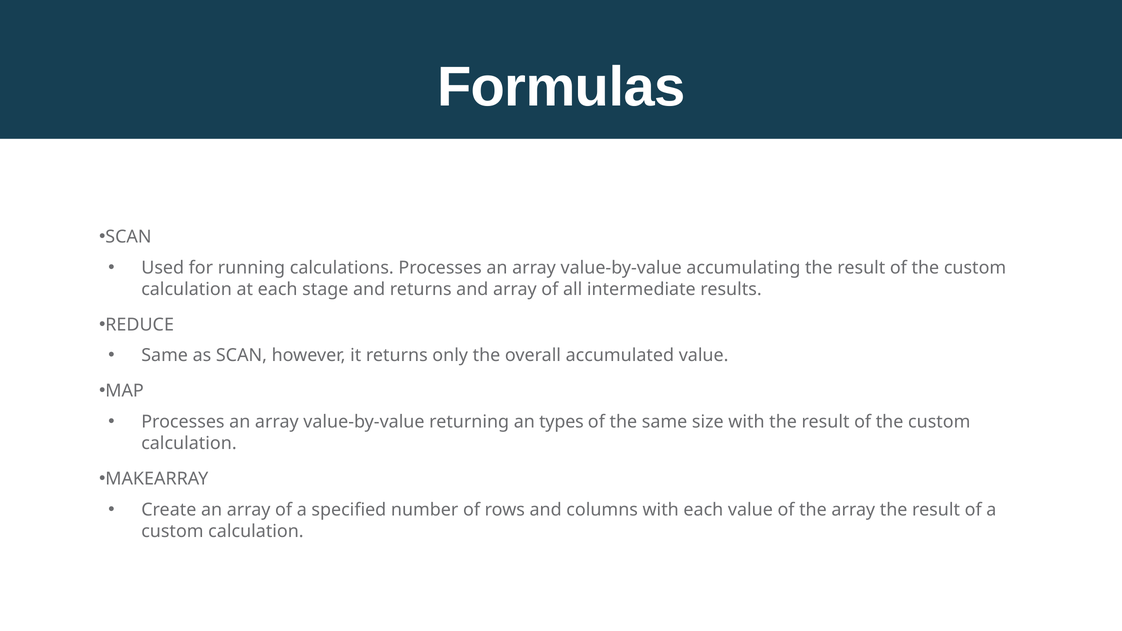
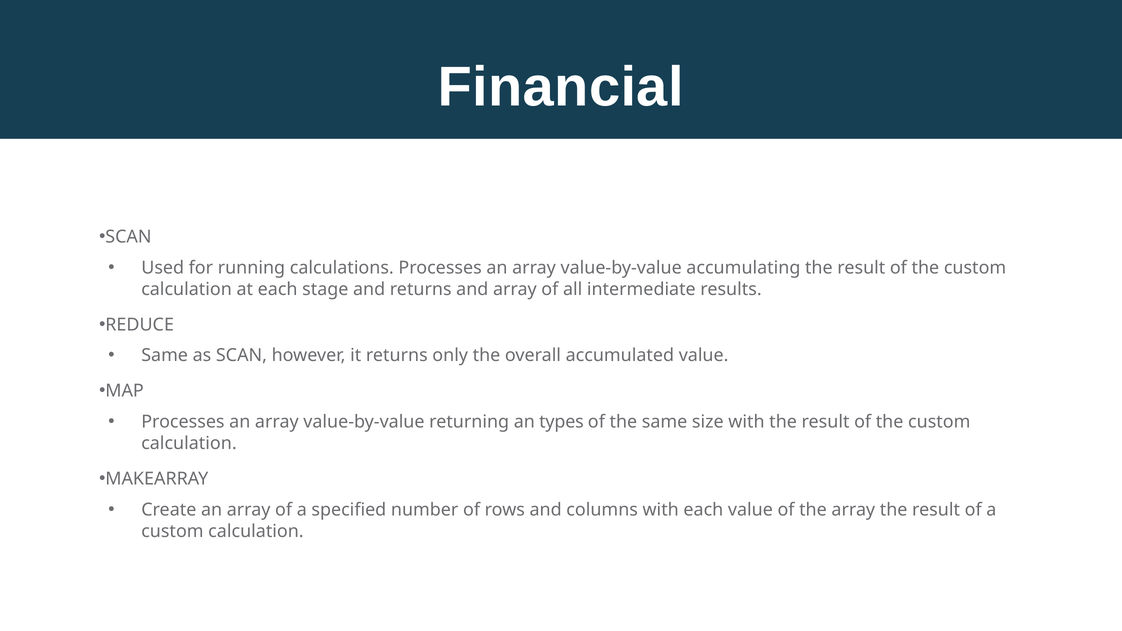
Formulas: Formulas -> Financial (561, 87)
